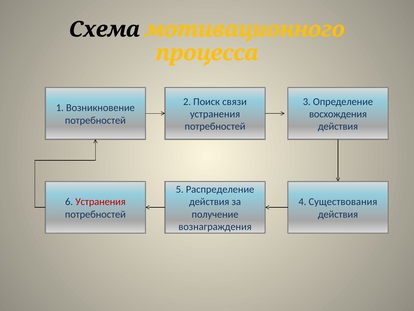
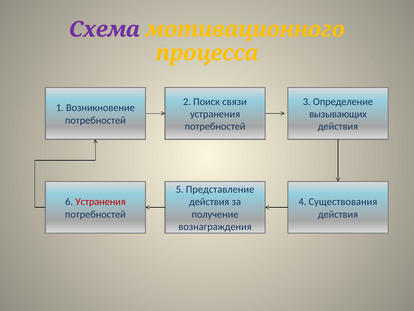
Схема colour: black -> purple (104, 29)
восхождения: восхождения -> вызывающих (338, 114)
Распределение: Распределение -> Представление (220, 189)
